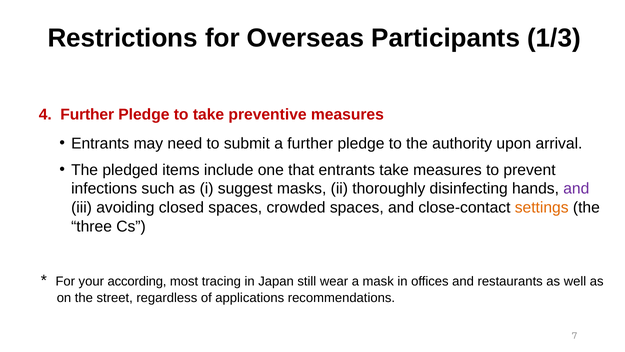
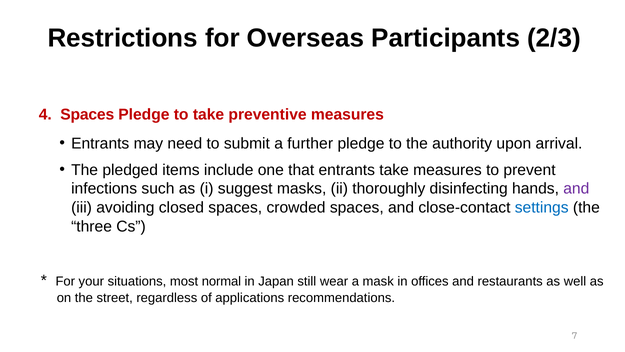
1/3: 1/3 -> 2/3 (554, 38)
4 Further: Further -> Spaces (87, 114)
settings colour: orange -> blue (542, 207)
according: according -> situations (137, 281)
tracing: tracing -> normal (221, 281)
